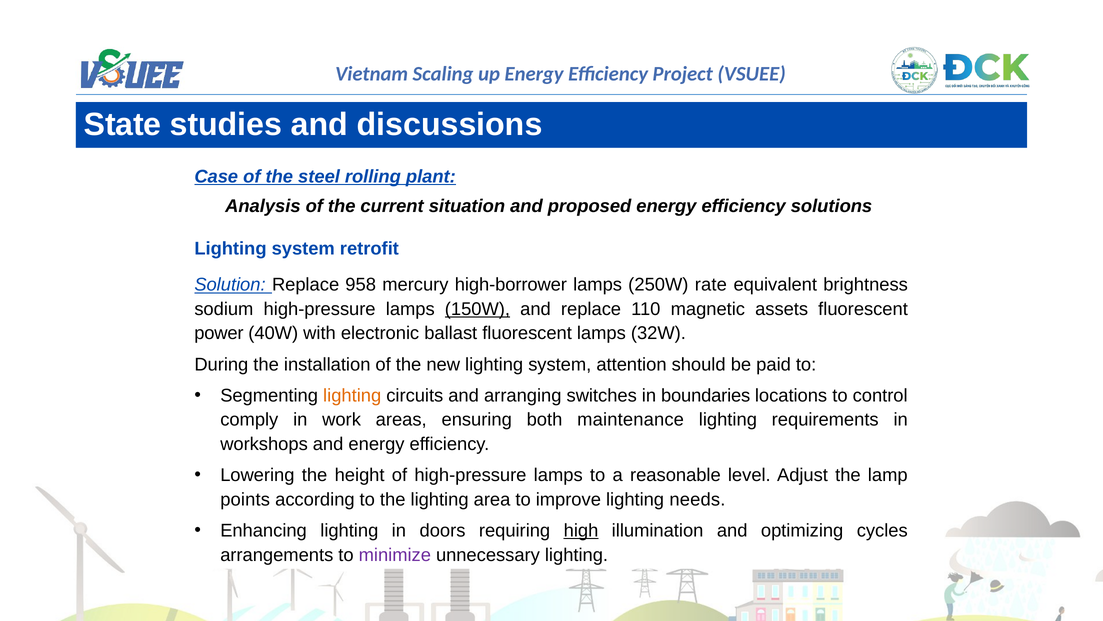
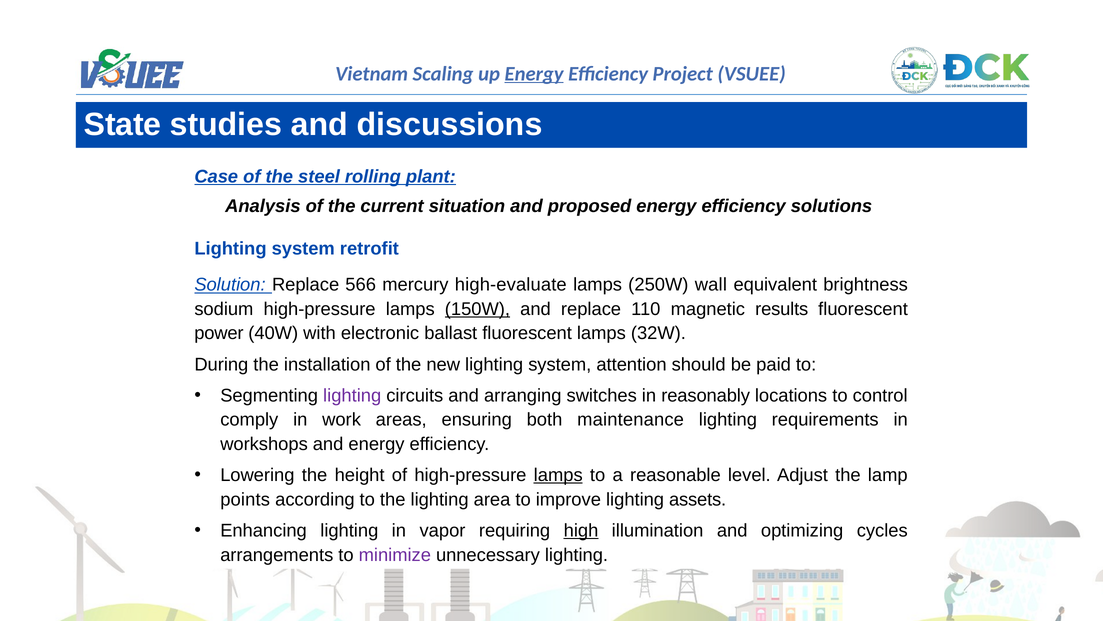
Energy underline: none -> present (534, 74)
958: 958 -> 566 (361, 285)
high-borrower: high-borrower -> high-evaluate (511, 285)
rate: rate -> wall (711, 285)
assets: assets -> results (782, 309)
lighting colour: orange -> purple (352, 395)
boundaries: boundaries -> reasonably (706, 395)
lamps underline: none -> present (558, 475)
needs: needs -> assets (698, 499)
doors: doors -> vapor (443, 530)
